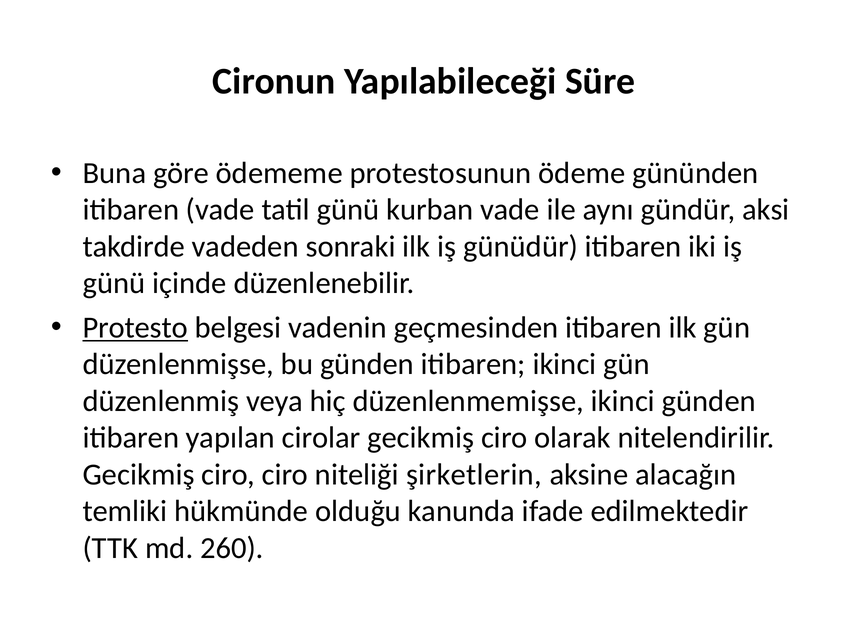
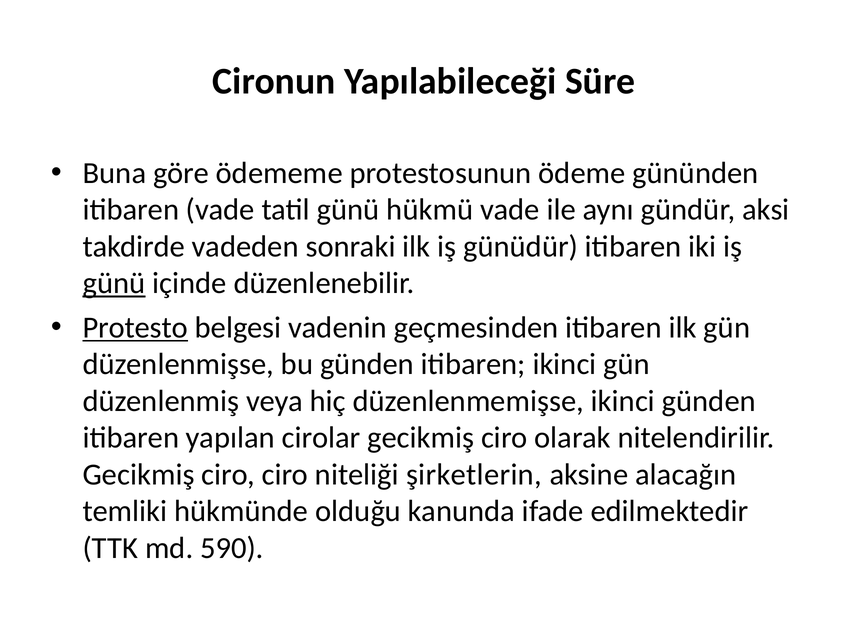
kurban: kurban -> hükmü (430, 210)
günü underline: none -> present (114, 283)
260: 260 -> 590 (232, 548)
